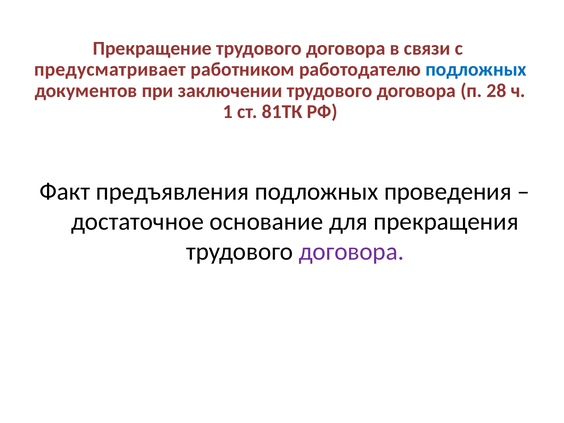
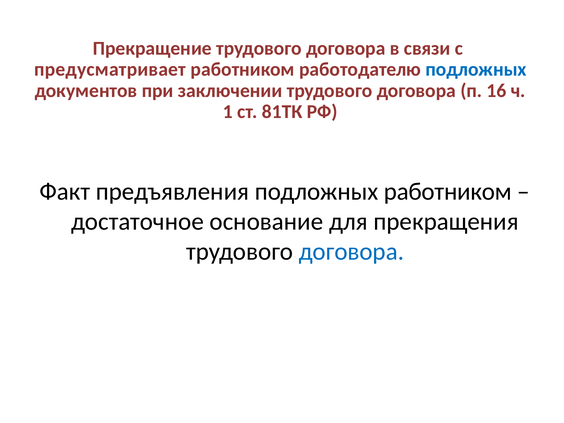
28: 28 -> 16 (496, 91)
подложных проведения: проведения -> работником (448, 191)
договора colour: purple -> blue (351, 252)
